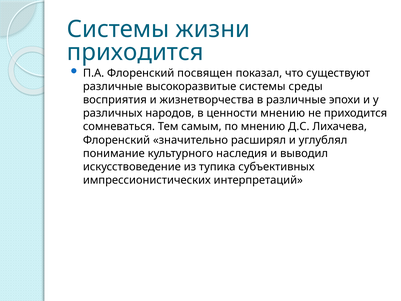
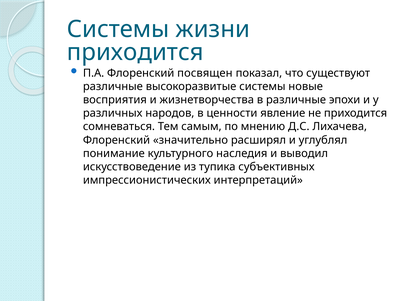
среды: среды -> новые (306, 86)
ценности мнению: мнению -> явление (283, 113)
